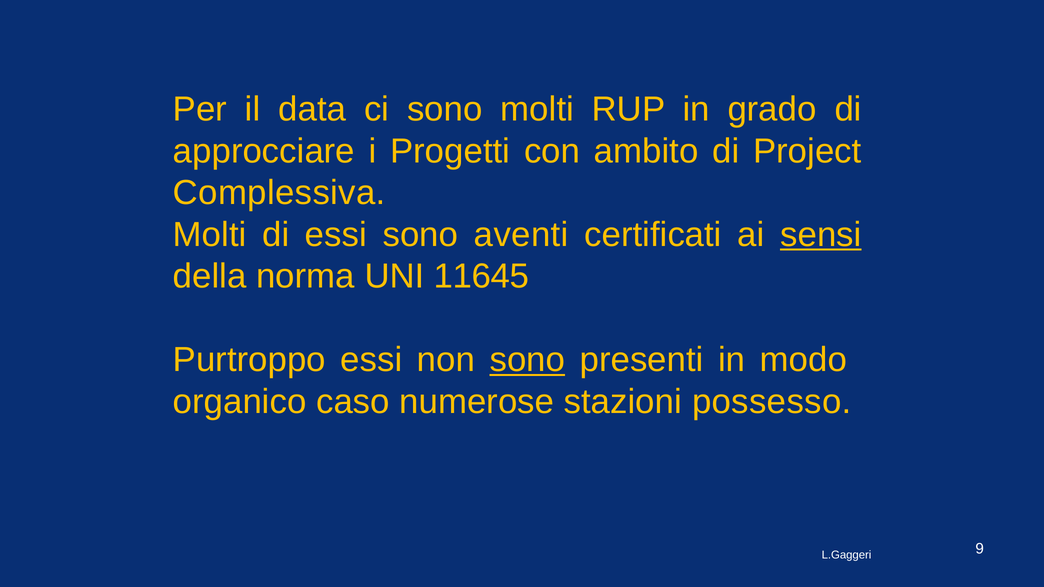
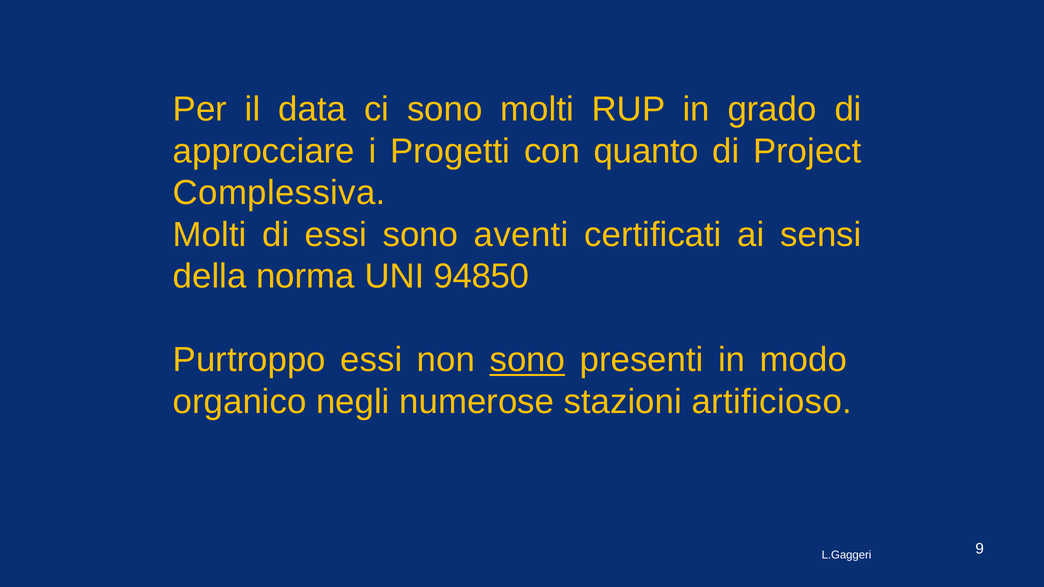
ambito: ambito -> quanto (646, 151)
sensi underline: present -> none (821, 235)
11645: 11645 -> 94850 (481, 276)
caso: caso -> negli (353, 402)
possesso: possesso -> artificioso (772, 402)
